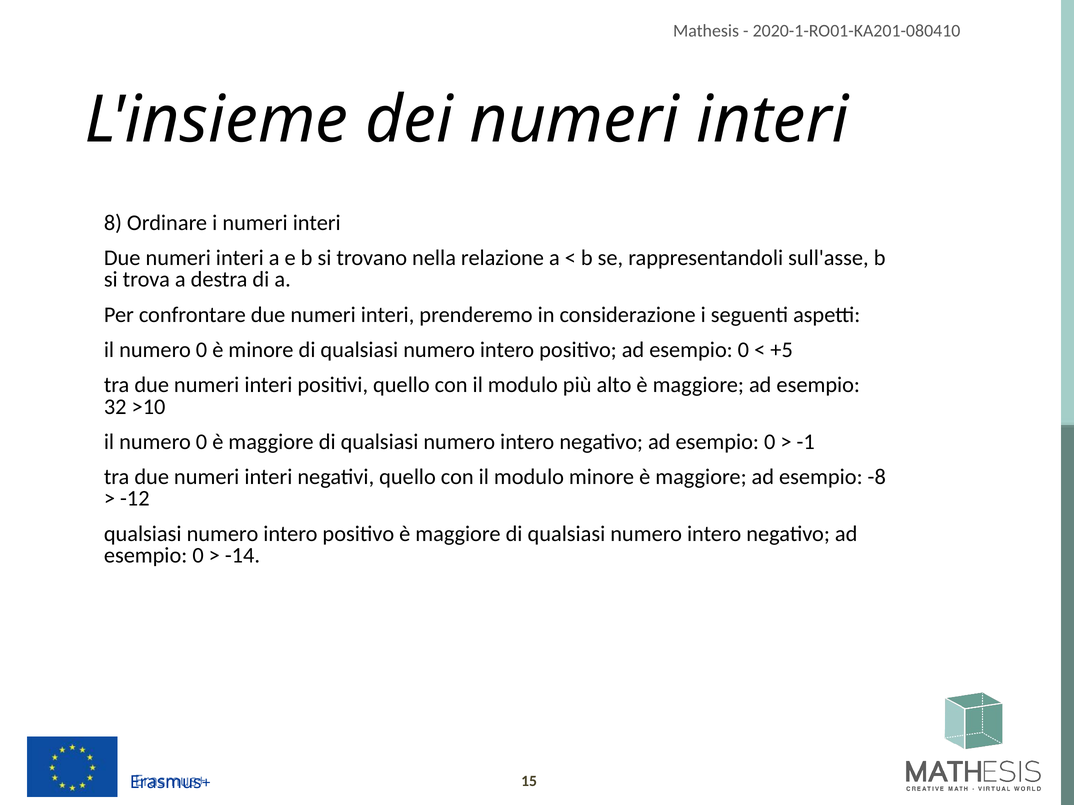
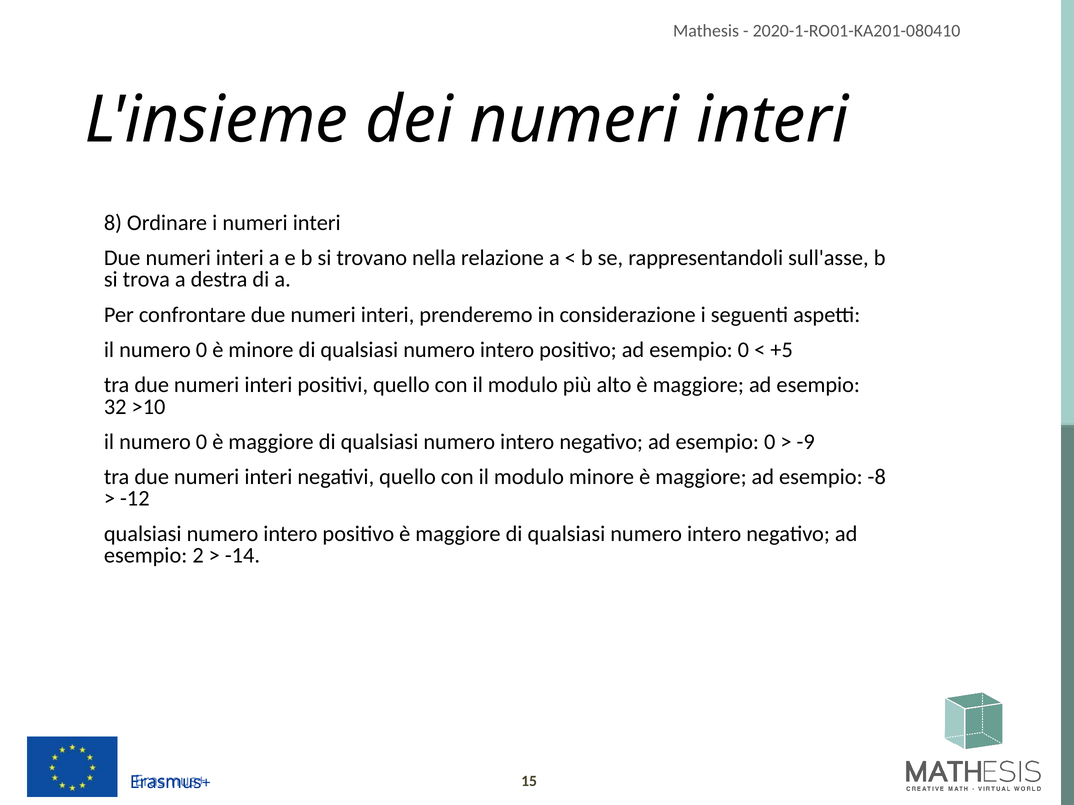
-1: -1 -> -9 (806, 442)
0: 0 -> 2 (198, 556)
